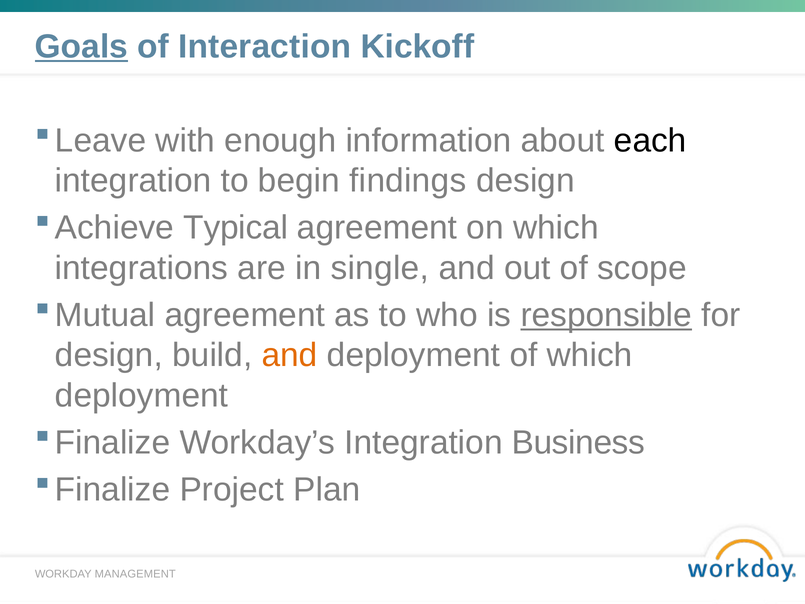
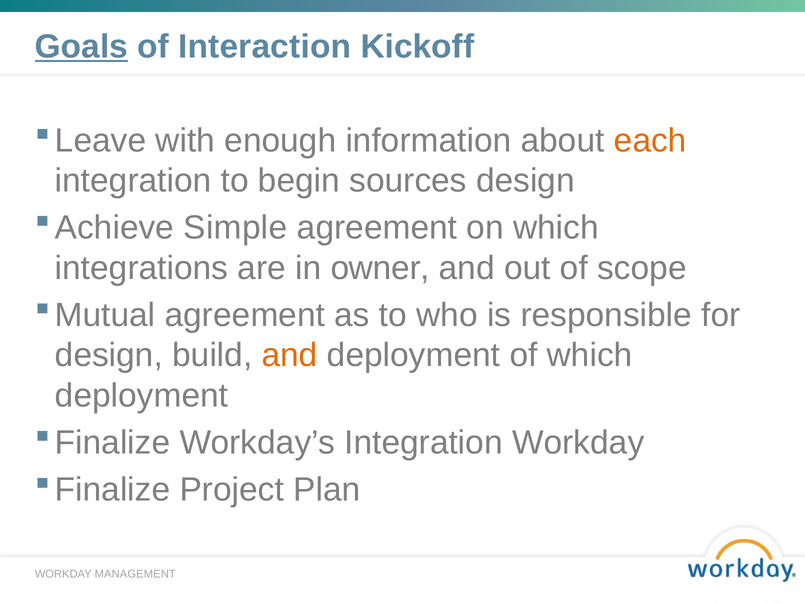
each colour: black -> orange (650, 140)
findings: findings -> sources (408, 181)
Typical: Typical -> Simple (235, 228)
single: single -> owner (380, 268)
responsible underline: present -> none (606, 315)
Integration Business: Business -> Workday (578, 442)
